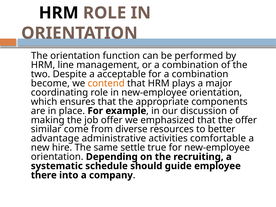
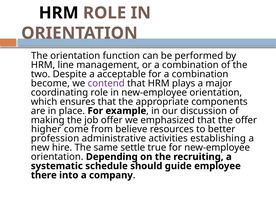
contend colour: orange -> purple (106, 83)
similar: similar -> higher (46, 129)
diverse: diverse -> believe (131, 129)
advantage: advantage -> profession (55, 138)
comfortable: comfortable -> establishing (218, 138)
